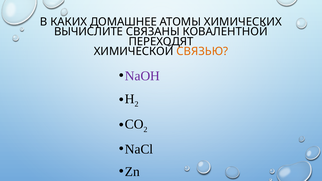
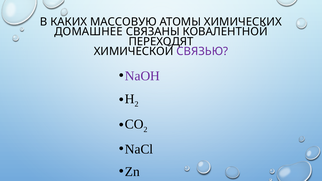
ДОМАШНЕЕ: ДОМАШНЕЕ -> МАССОВУЮ (123, 22)
ВЫЧИСЛИТЕ: ВЫЧИСЛИТЕ -> ДОМАШНЕЕ (88, 32)
СВЯЗЬЮ colour: orange -> purple (202, 51)
